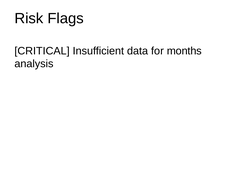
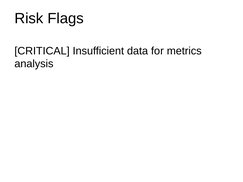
months: months -> metrics (184, 51)
